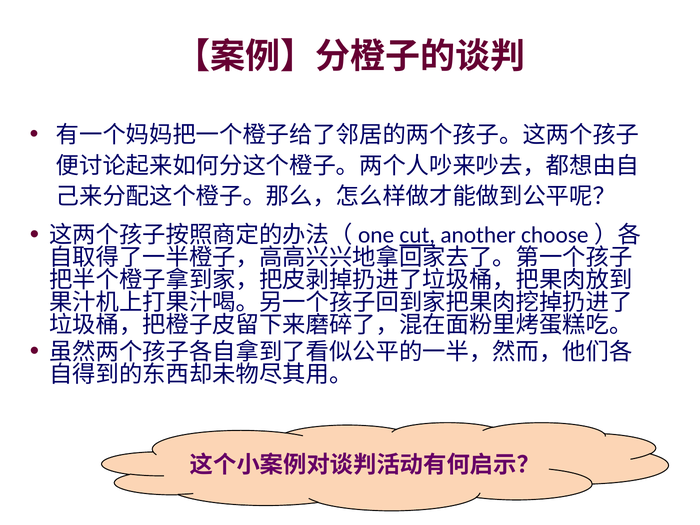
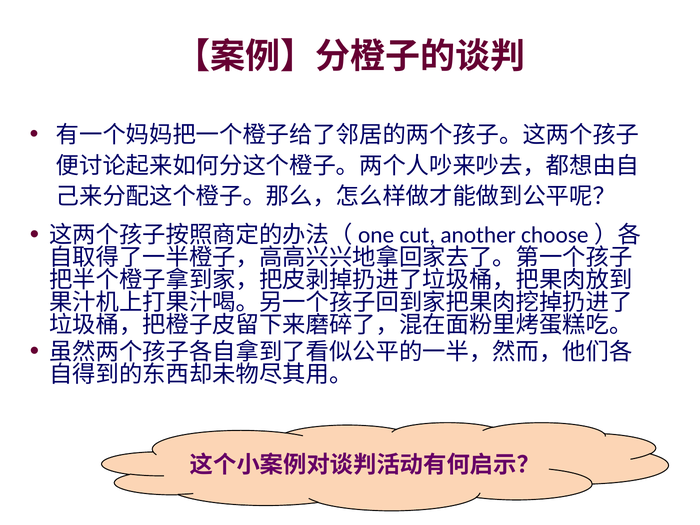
cut underline: present -> none (417, 235)
